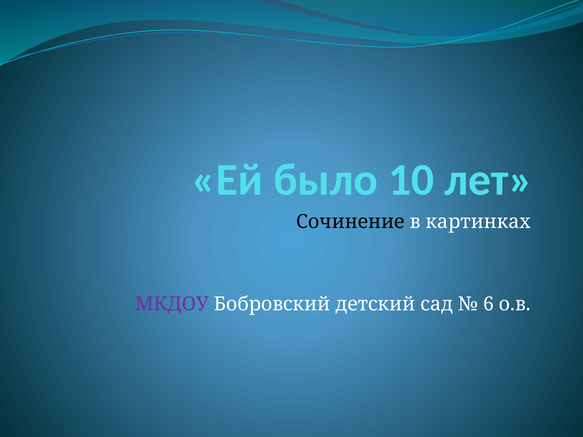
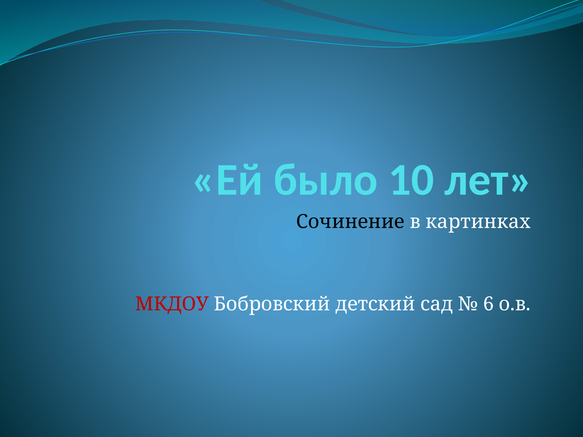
МКДОУ colour: purple -> red (172, 304)
